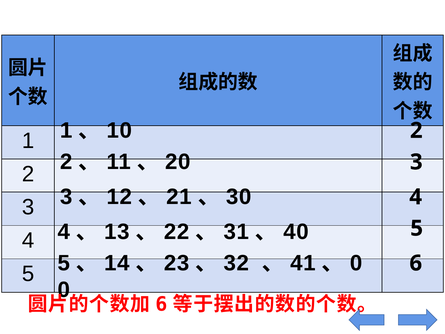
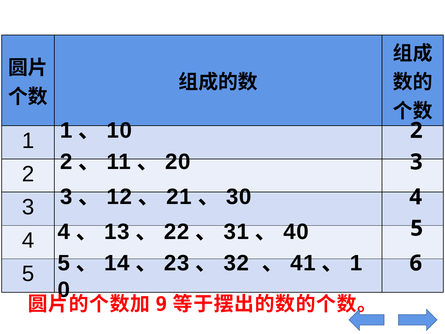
0: 0 -> 1 (356, 263)
6: 6 -> 9 (162, 304)
